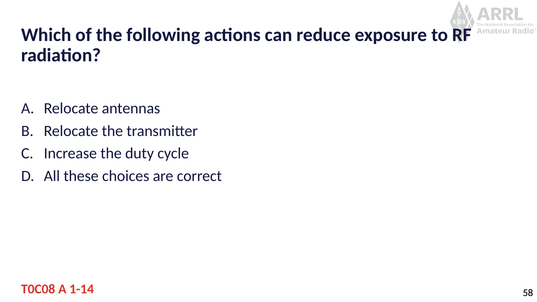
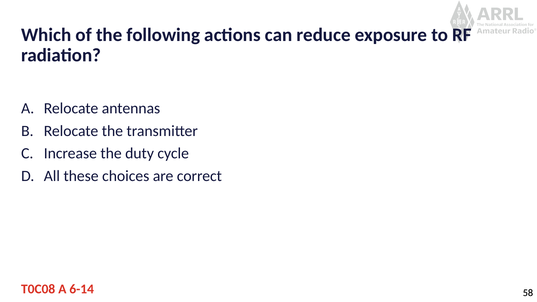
1-14: 1-14 -> 6-14 (82, 289)
